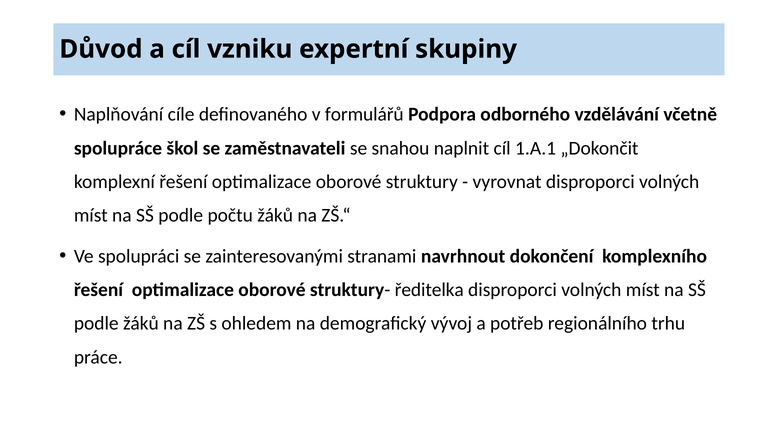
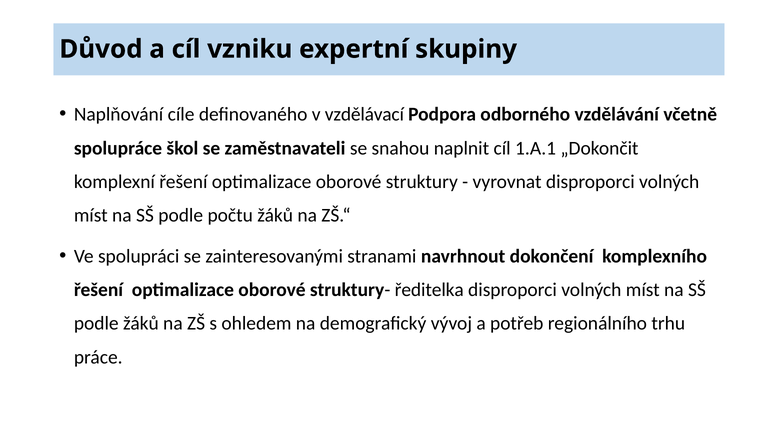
formulářů: formulářů -> vzdělávací (364, 114)
